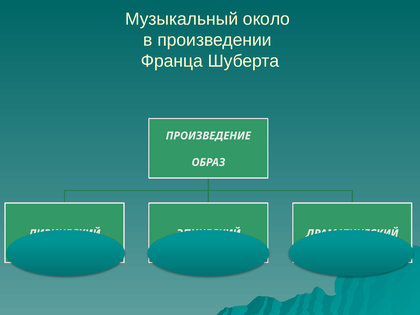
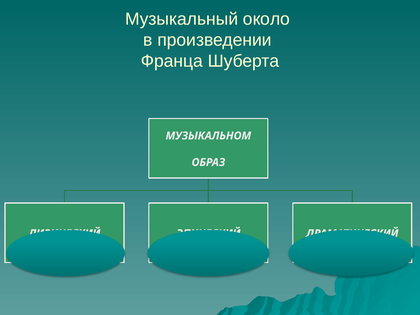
ПРОИЗВЕДЕНИЕ: ПРОИЗВЕДЕНИЕ -> МУЗЫКАЛЬНОМ (208, 136)
